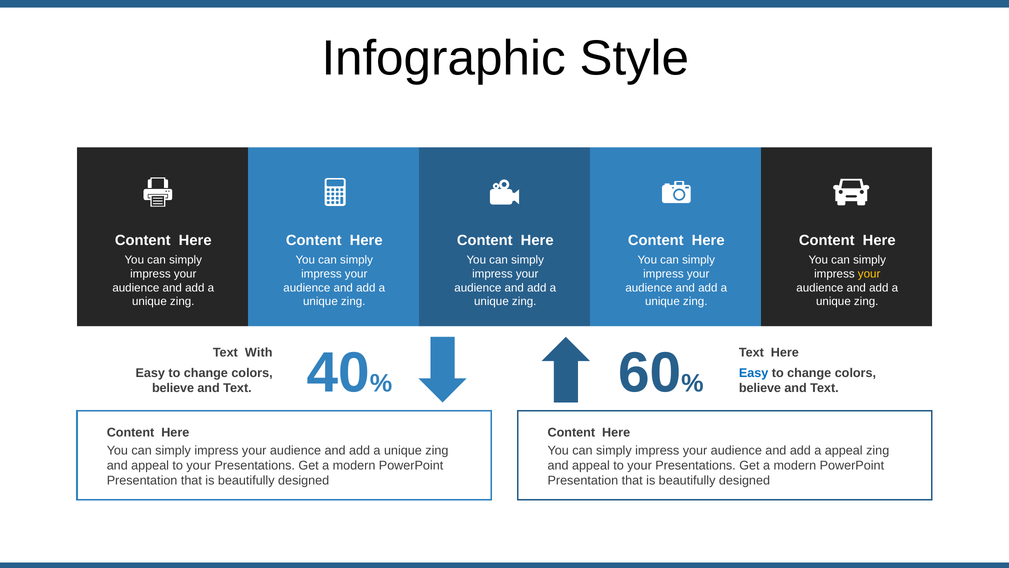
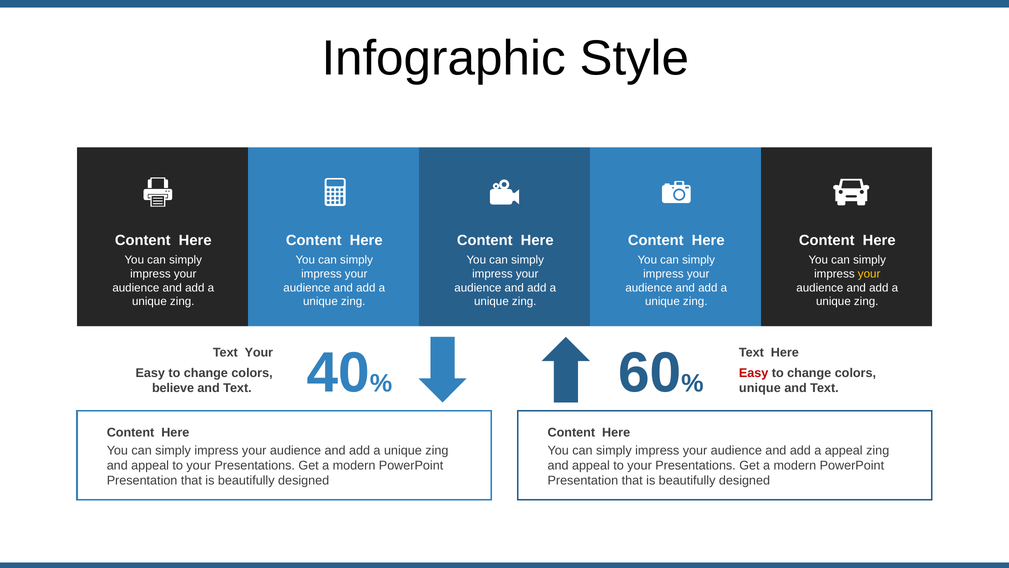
Text With: With -> Your (259, 352)
Easy colour: blue -> red (754, 373)
believe: believe -> unique (760, 388)
